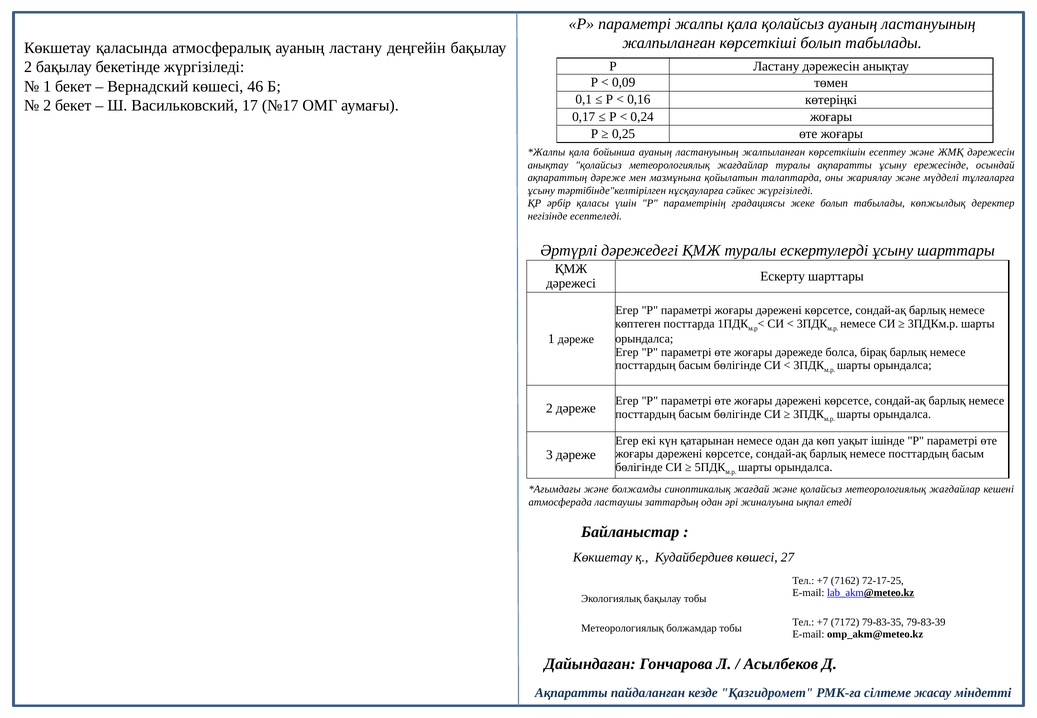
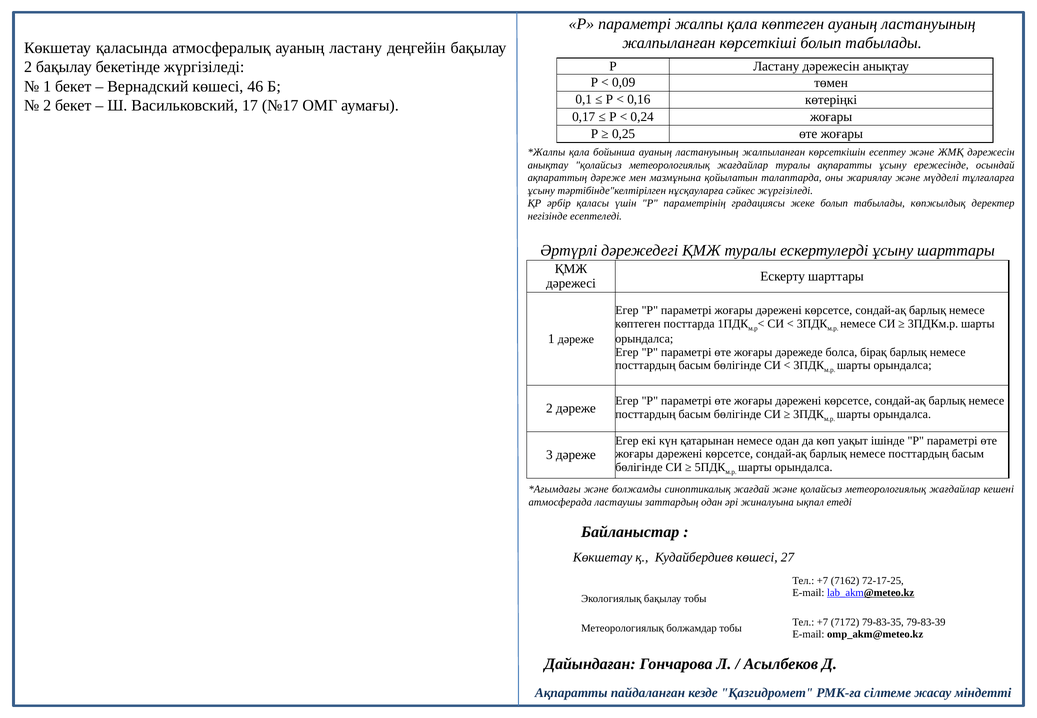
қала қолайсыз: қолайсыз -> көптеген (793, 24)
